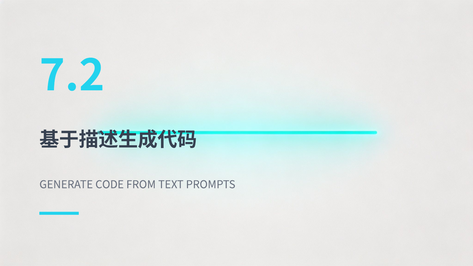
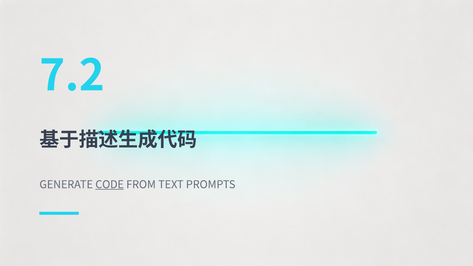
CODE underline: none -> present (110, 185)
